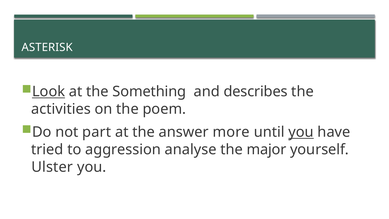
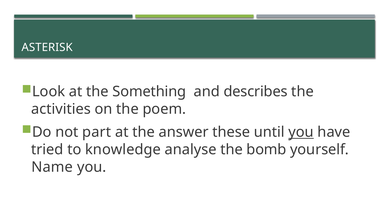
Look underline: present -> none (49, 92)
more: more -> these (231, 132)
aggression: aggression -> knowledge (123, 149)
major: major -> bomb (266, 149)
Ulster: Ulster -> Name (52, 167)
